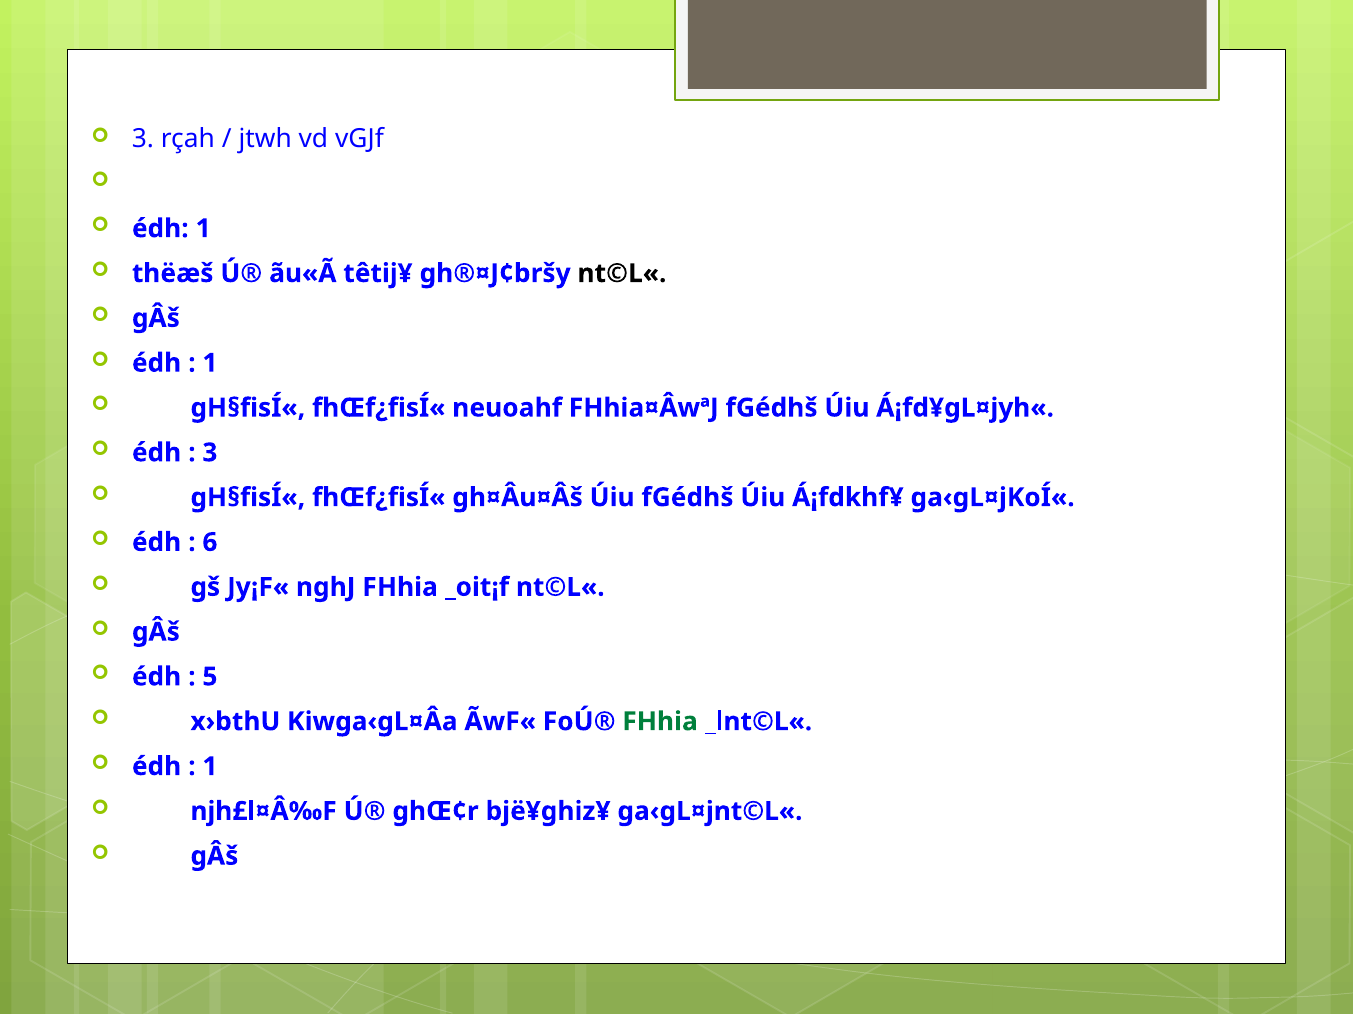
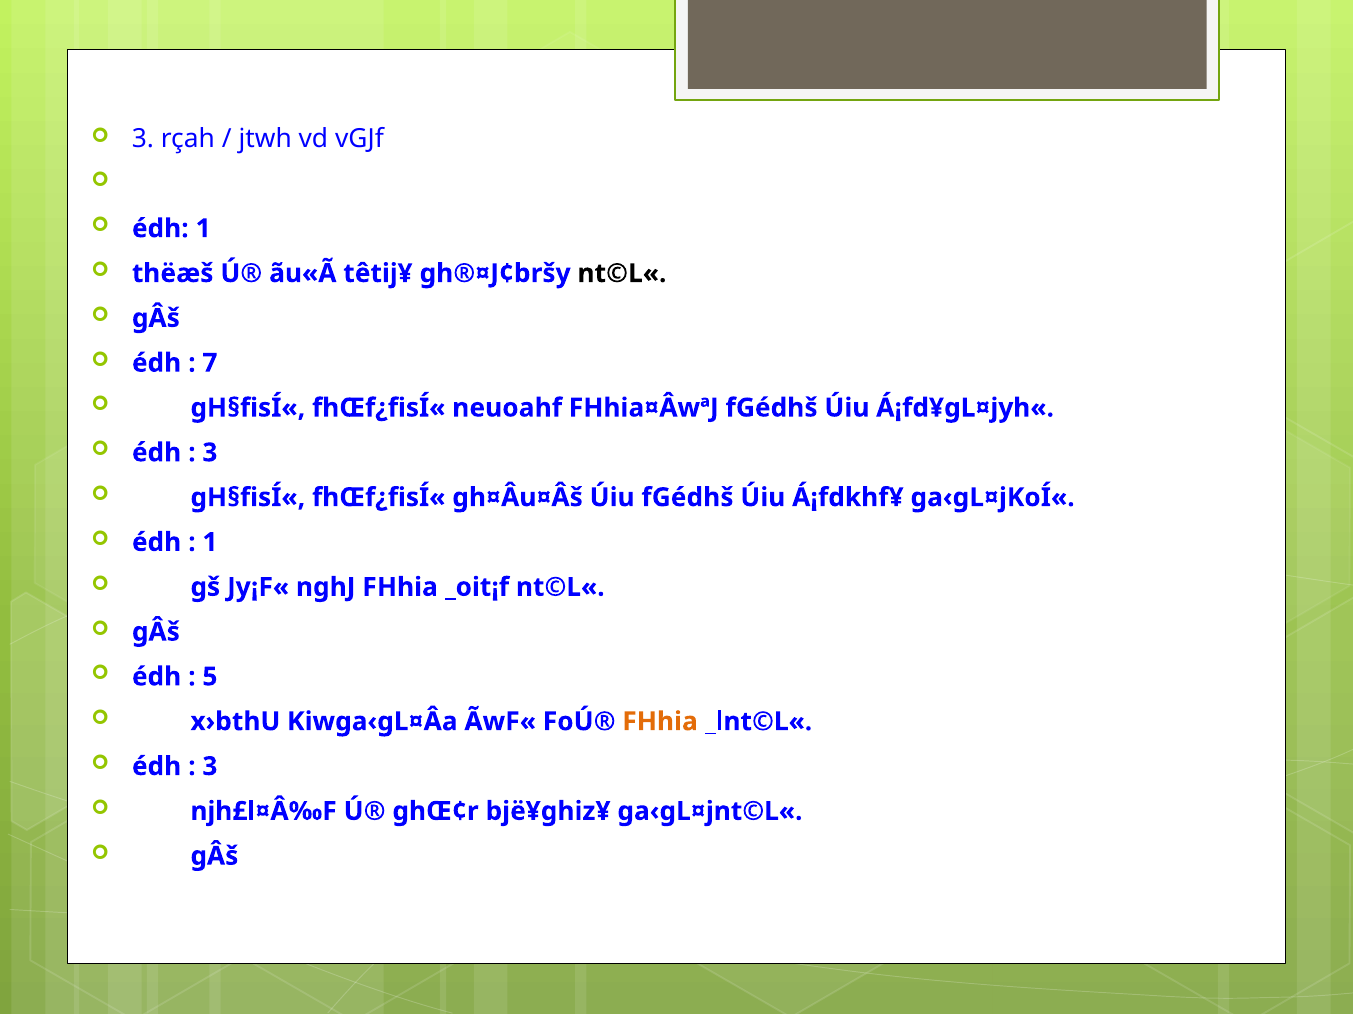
1: 1 -> 7 (210, 363)
6: 6 -> 1 (210, 543)
FHhia colour: green -> orange (660, 722)
1: 1 -> 3 (210, 767)
